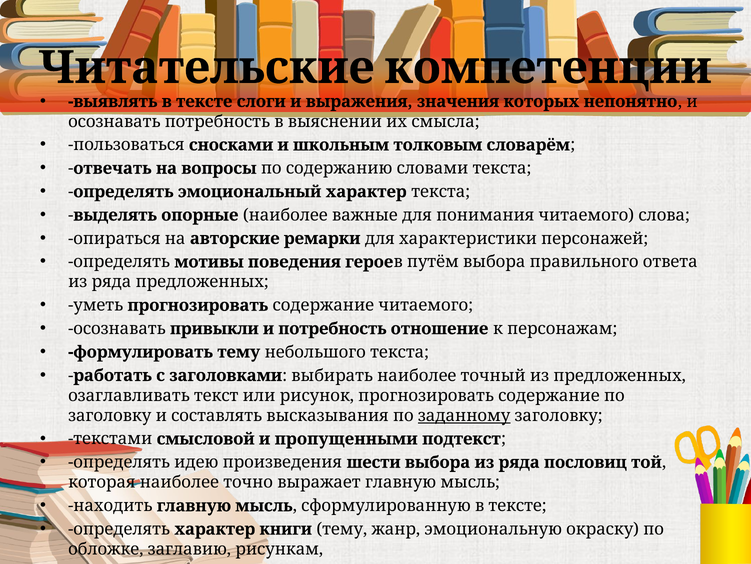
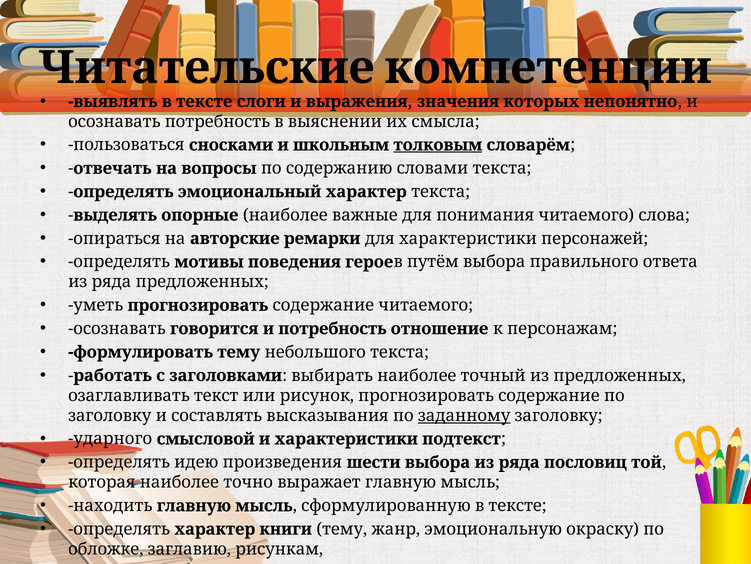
толковым underline: none -> present (438, 145)
привыкли: привыкли -> говорится (214, 328)
текстами: текстами -> ударного (110, 438)
и пропущенными: пропущенными -> характеристики (346, 438)
